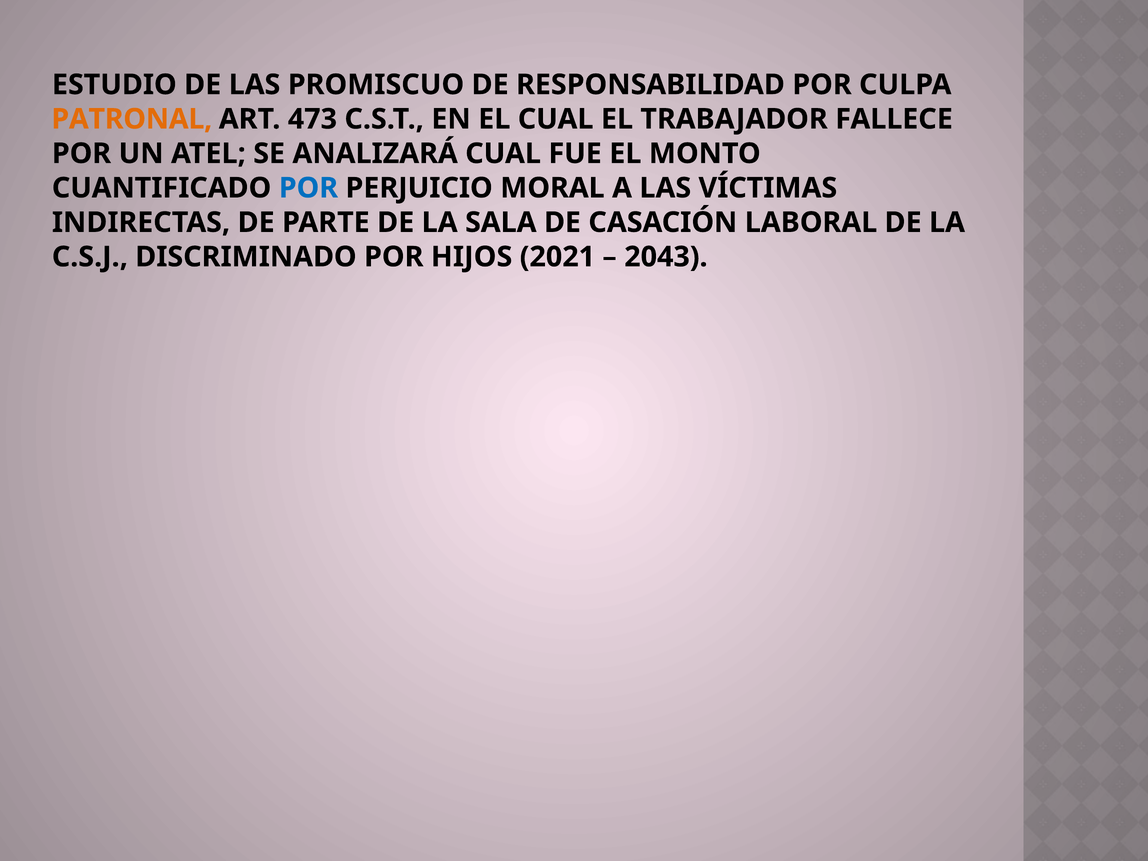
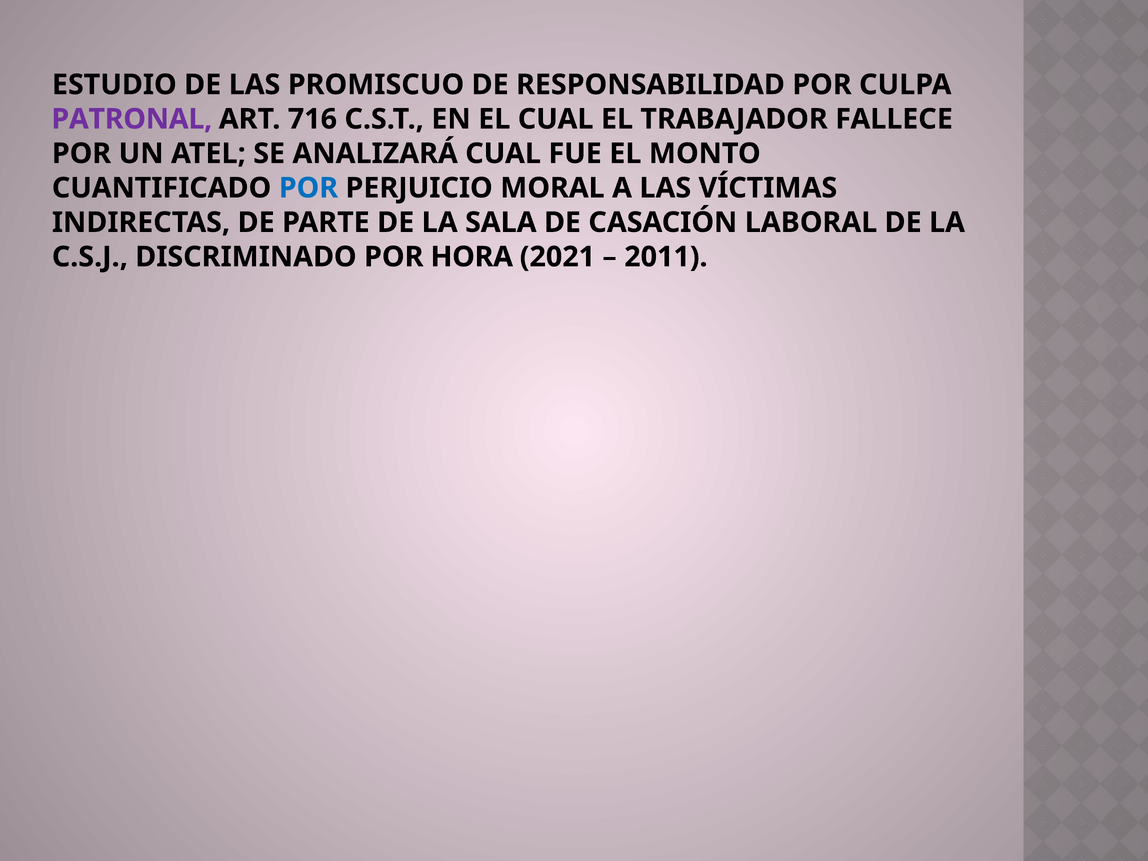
PATRONAL colour: orange -> purple (132, 119)
473: 473 -> 716 (312, 119)
HIJOS: HIJOS -> HORA (472, 257)
2043: 2043 -> 2011 (666, 257)
